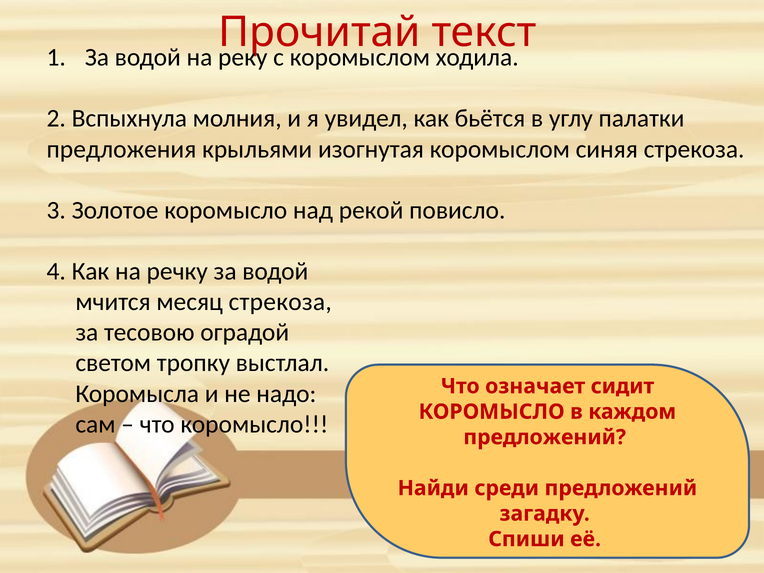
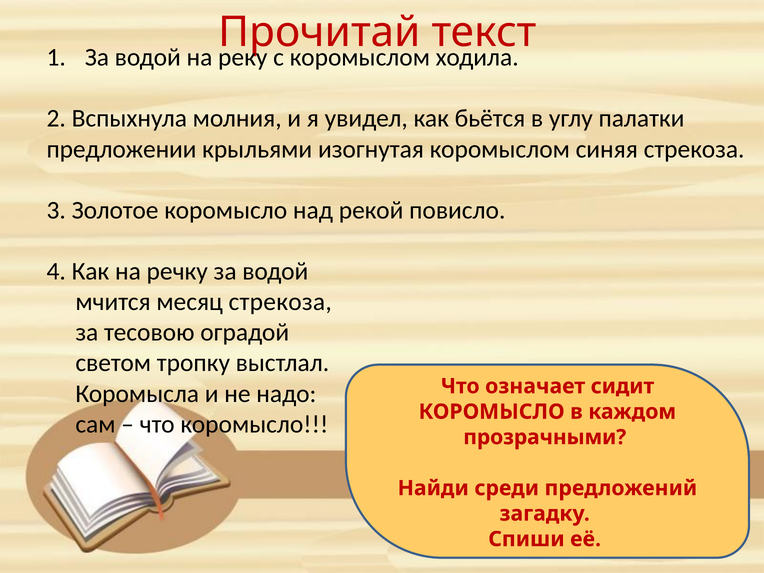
предложения: предложения -> предложении (122, 149)
предложений: предложений -> прозрачными (545, 437)
